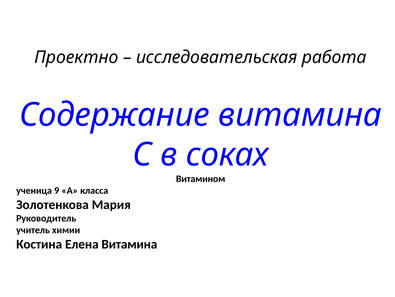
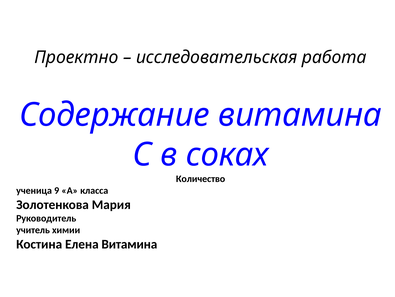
Витамином: Витамином -> Количество (201, 178)
